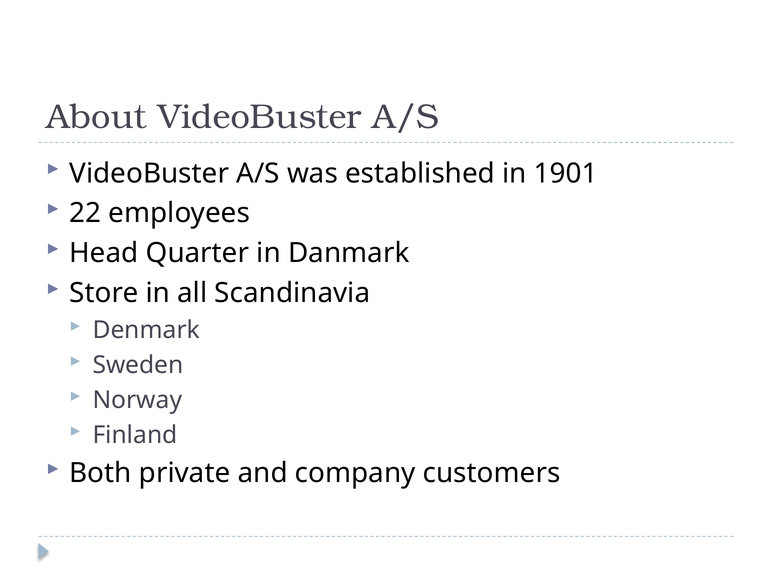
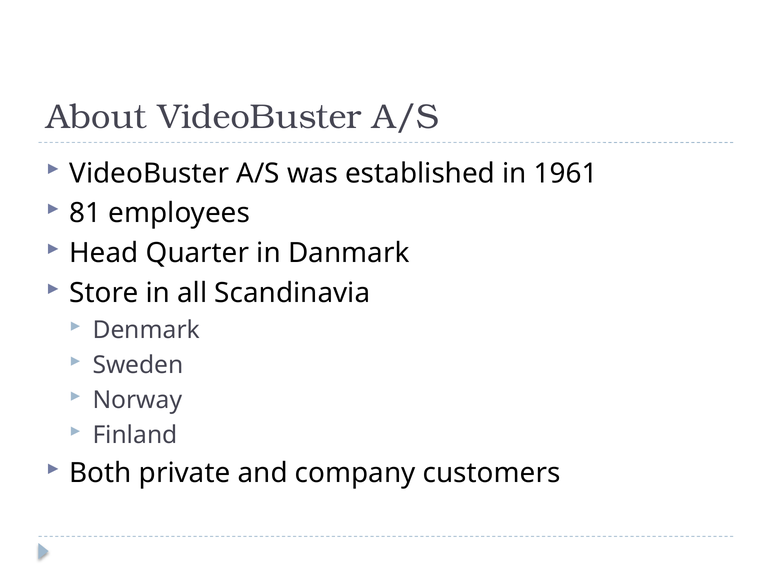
1901: 1901 -> 1961 (566, 173)
22: 22 -> 81 (85, 213)
